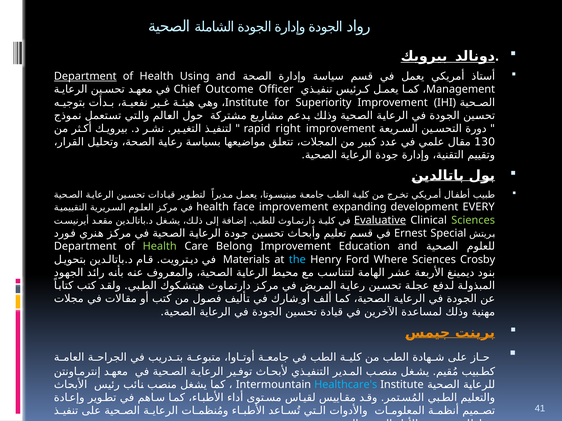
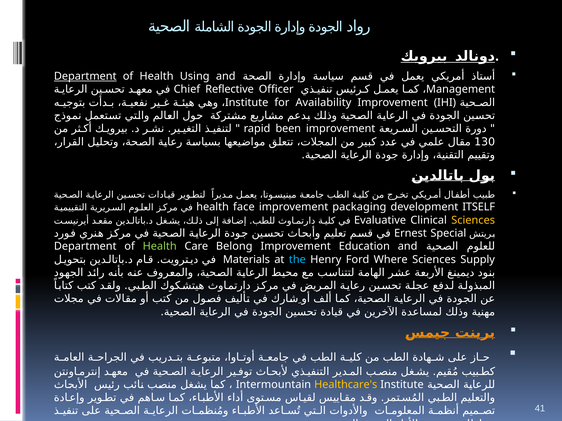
Outcome: Outcome -> Reflective (230, 89)
Superiority: Superiority -> Availability (323, 103)
right: right -> been (288, 129)
expanding: expanding -> packaging (359, 207)
EVERY: EVERY -> ITSELF (479, 207)
Evaluative underline: present -> none (380, 220)
Sciences colour: light green -> yellow (473, 220)
Crosby: Crosby -> Supply (478, 260)
Healthcare's colour: light blue -> yellow (346, 385)
